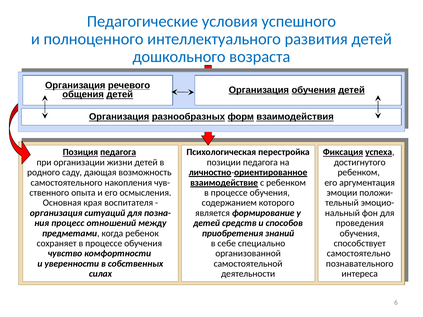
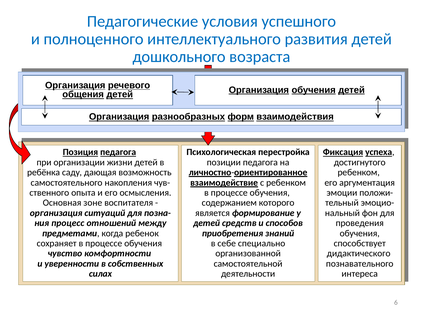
родного: родного -> ребёнка (44, 173)
края: края -> зоне (93, 203)
самостоятельно: самостоятельно -> дидактического (359, 254)
